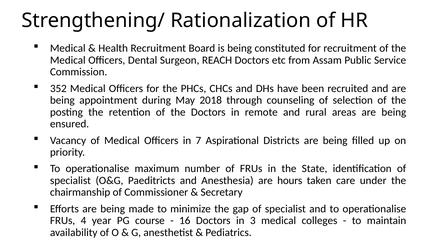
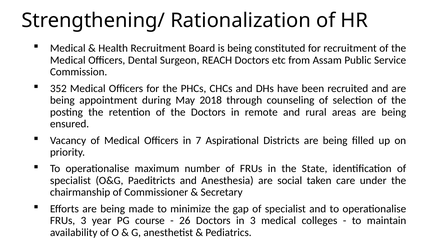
hours: hours -> social (290, 181)
FRUs 4: 4 -> 3 (84, 221)
16: 16 -> 26 (185, 221)
